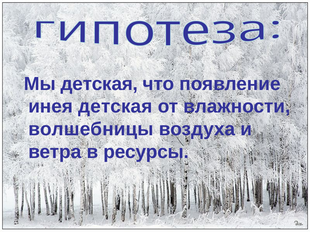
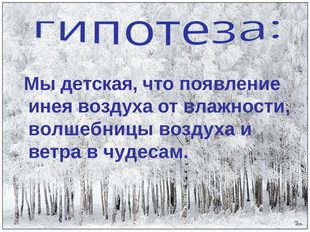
инея детская: детская -> воздуха (115, 107)
ресурсы: ресурсы -> чудесам (146, 152)
